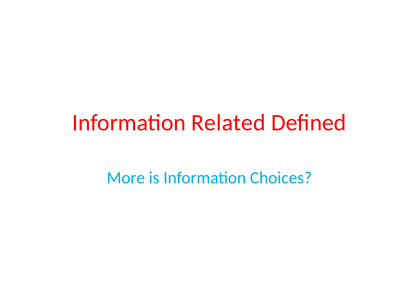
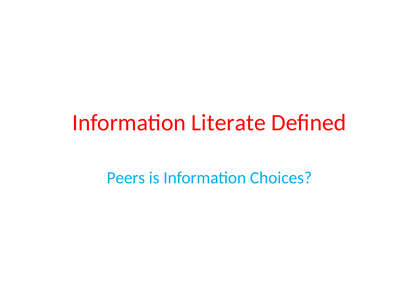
Related: Related -> Literate (229, 123)
More: More -> Peers (126, 178)
